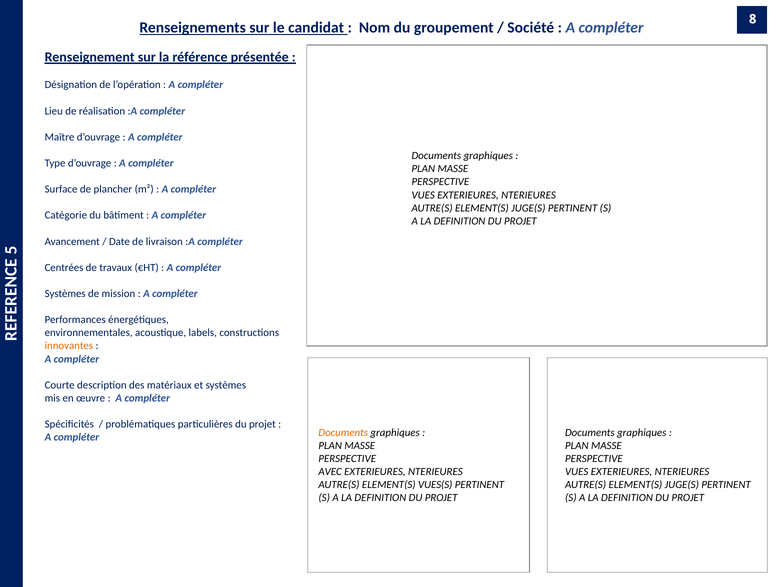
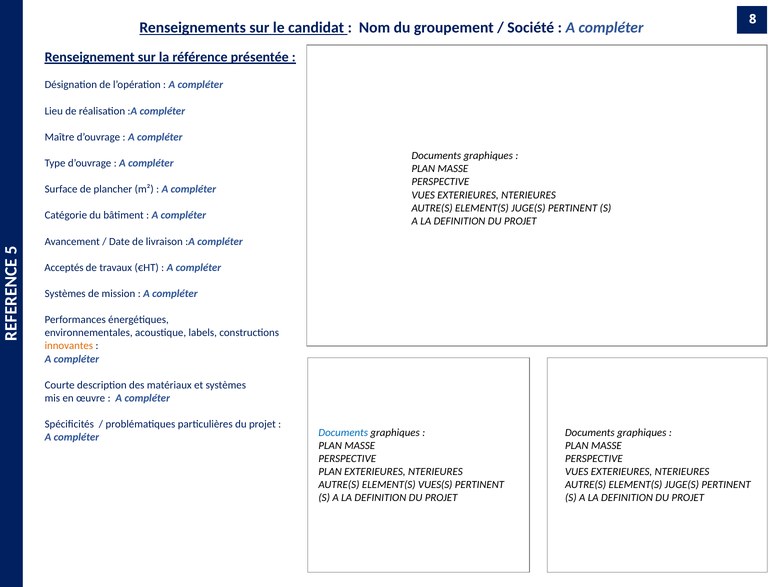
Centrées: Centrées -> Acceptés (64, 268)
Documents colour: orange -> blue (343, 433)
AVEC: AVEC -> PLAN (330, 472)
